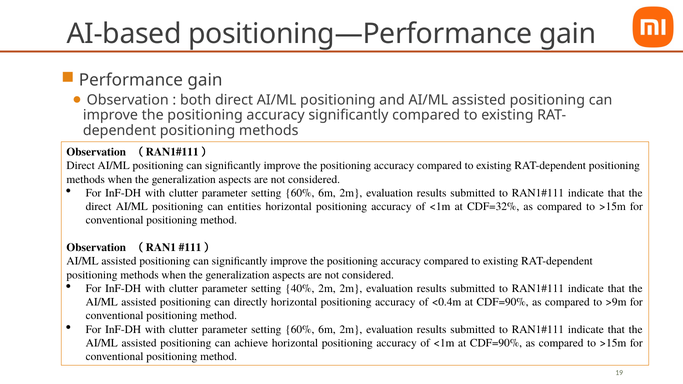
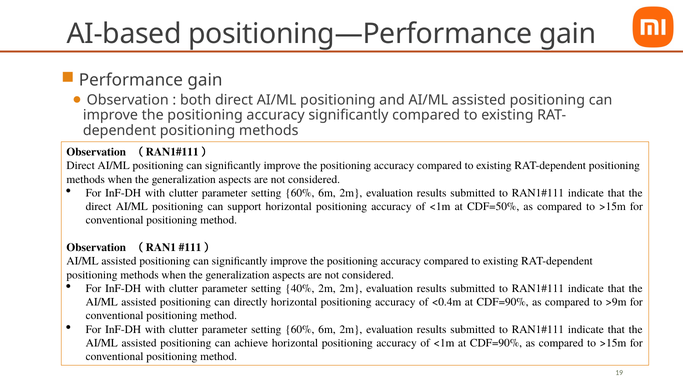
entities: entities -> support (244, 207)
CDF=32%: CDF=32% -> CDF=50% (493, 207)
